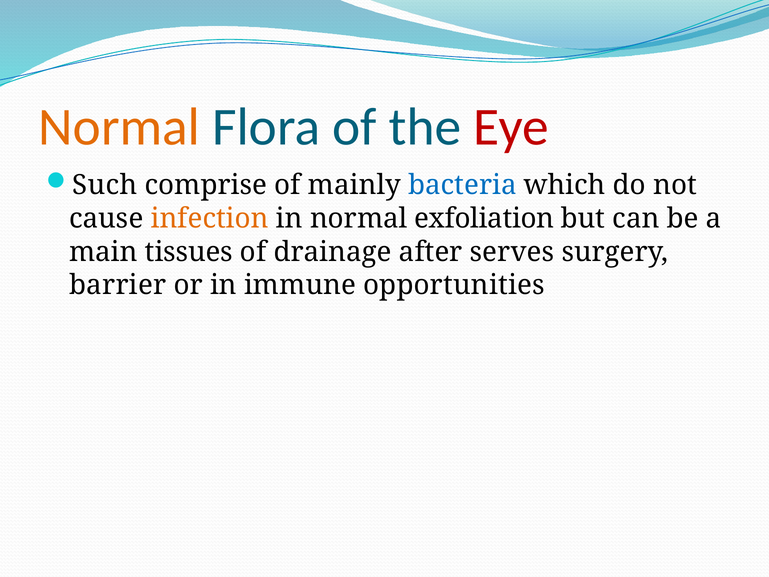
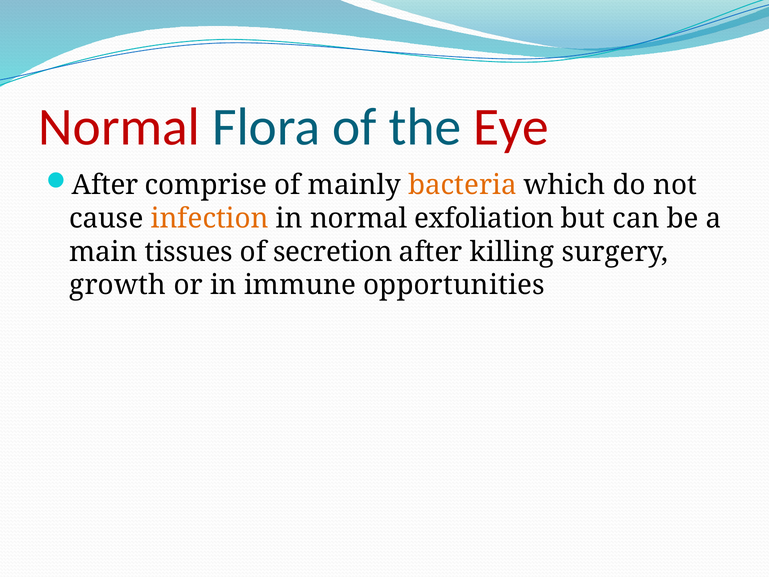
Normal colour: orange -> red (119, 127)
Such: Such -> After (105, 185)
bacteria colour: blue -> orange (462, 185)
drainage: drainage -> secretion (333, 252)
serves: serves -> killing (512, 252)
barrier: barrier -> growth (118, 285)
